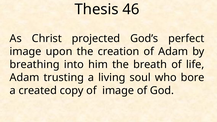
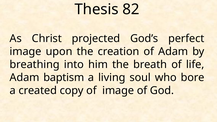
46: 46 -> 82 (131, 9)
trusting: trusting -> baptism (64, 78)
